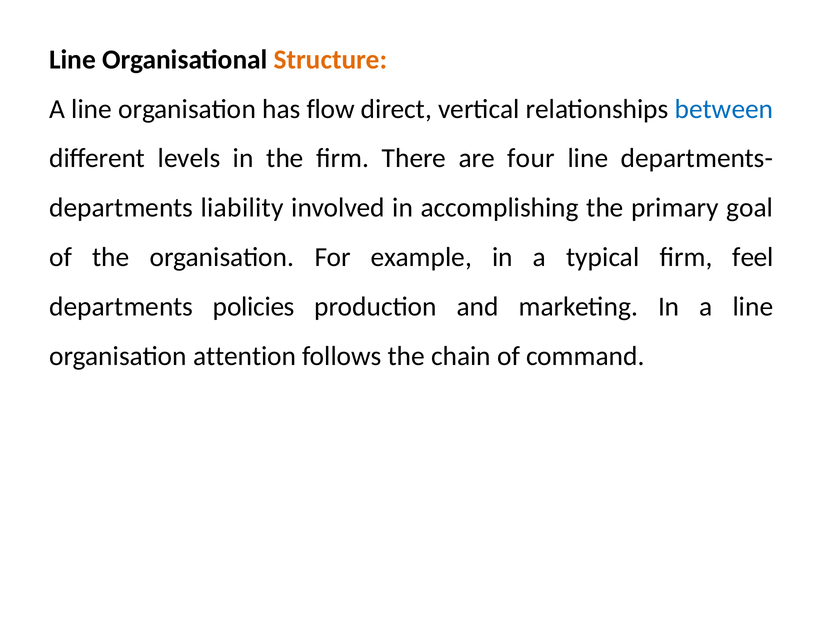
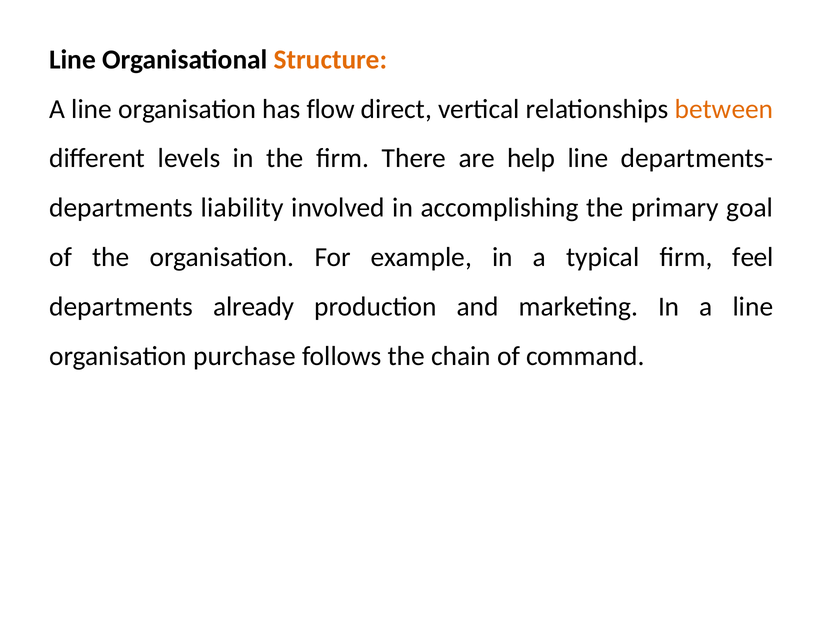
between colour: blue -> orange (724, 109)
four: four -> help (531, 158)
policies: policies -> already (254, 306)
attention: attention -> purchase (244, 356)
